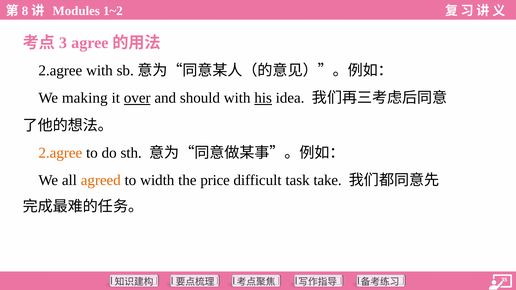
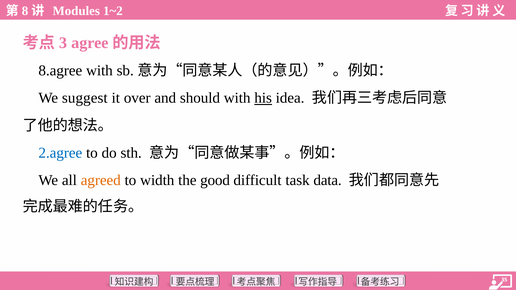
2.agree: 2.agree -> 8.agree (60, 71)
making: making -> suggest (85, 98)
over underline: present -> none (137, 98)
2.agree colour: orange -> blue (60, 153)
price: price -> good (215, 180)
take: take -> data (328, 180)
